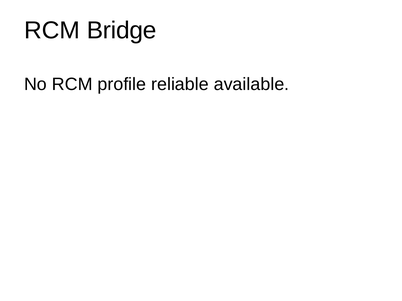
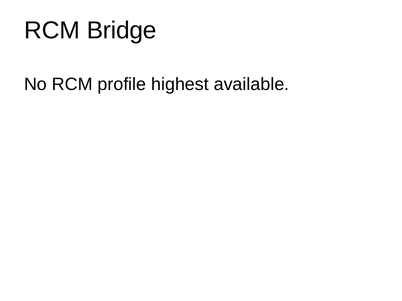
reliable: reliable -> highest (180, 84)
